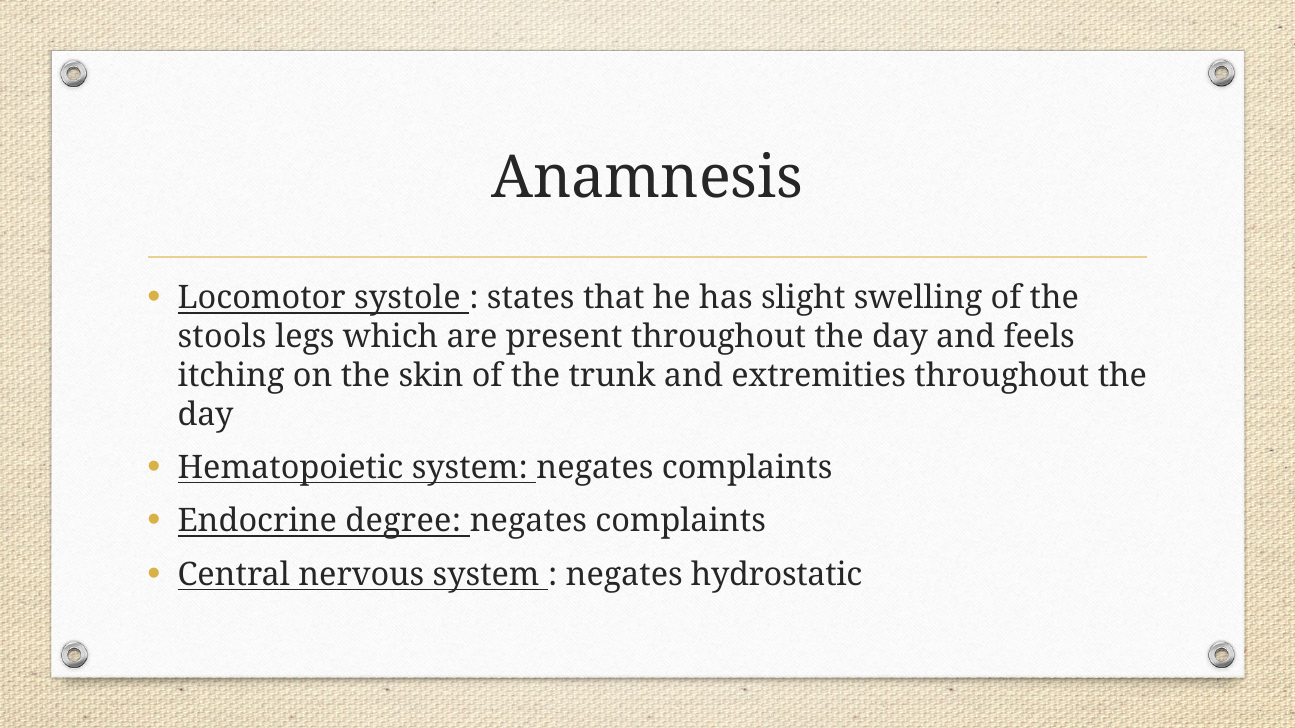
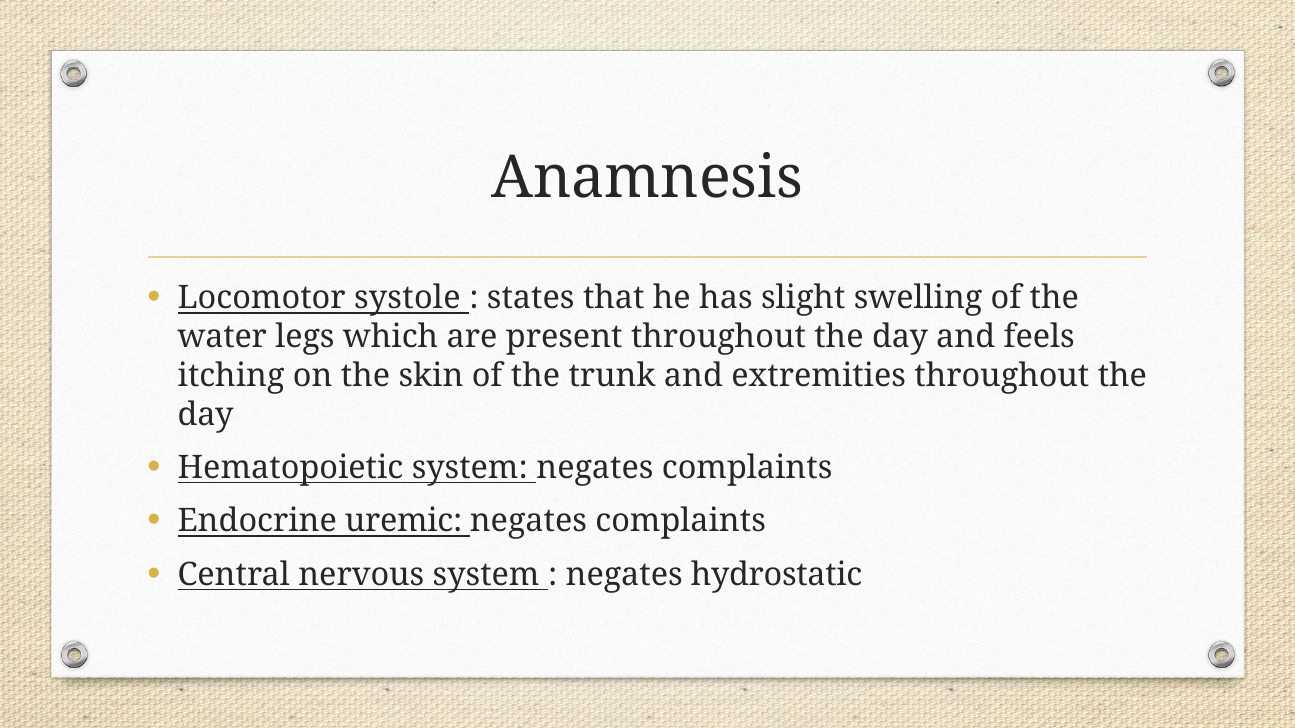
stools: stools -> water (222, 337)
degree: degree -> uremic (404, 522)
